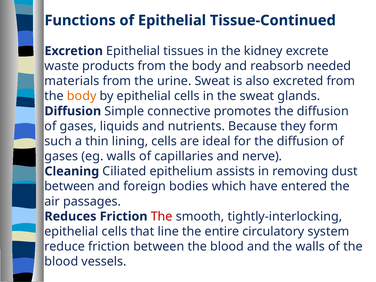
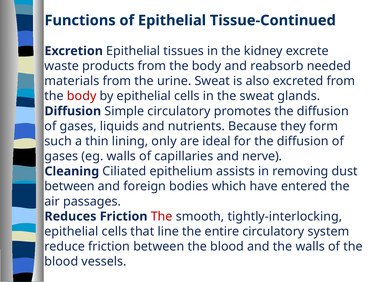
body colour: orange -> red (82, 96)
Simple connective: connective -> circulatory (179, 111)
lining cells: cells -> only (164, 141)
